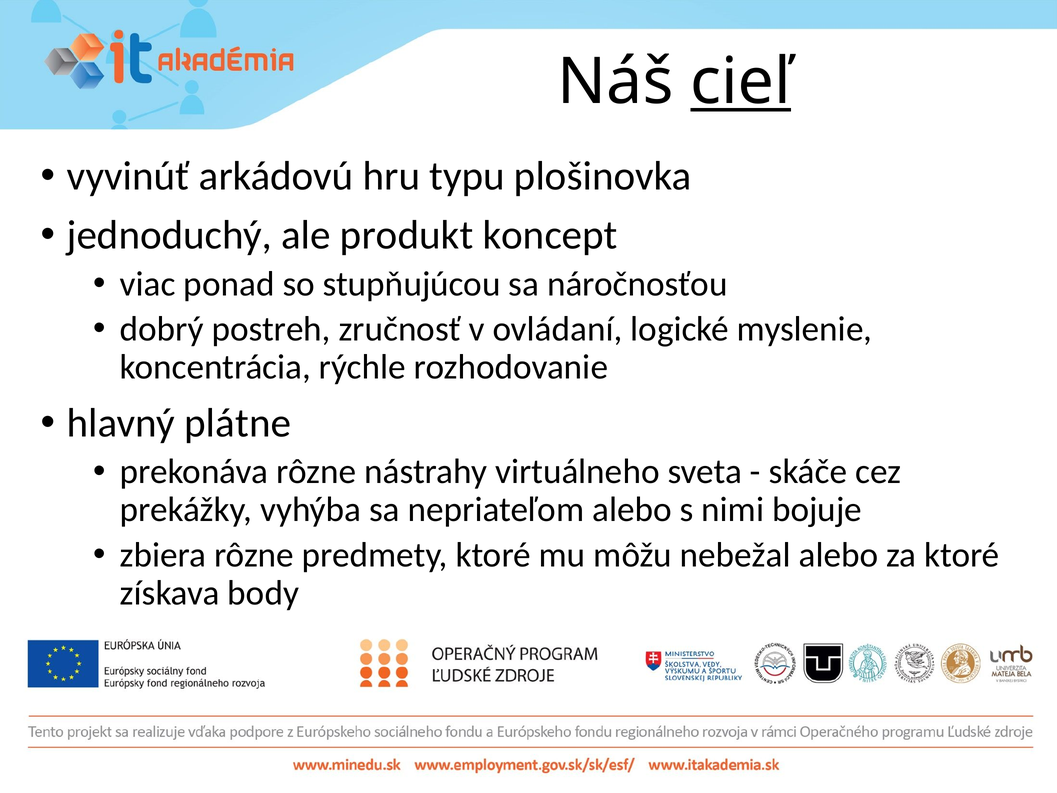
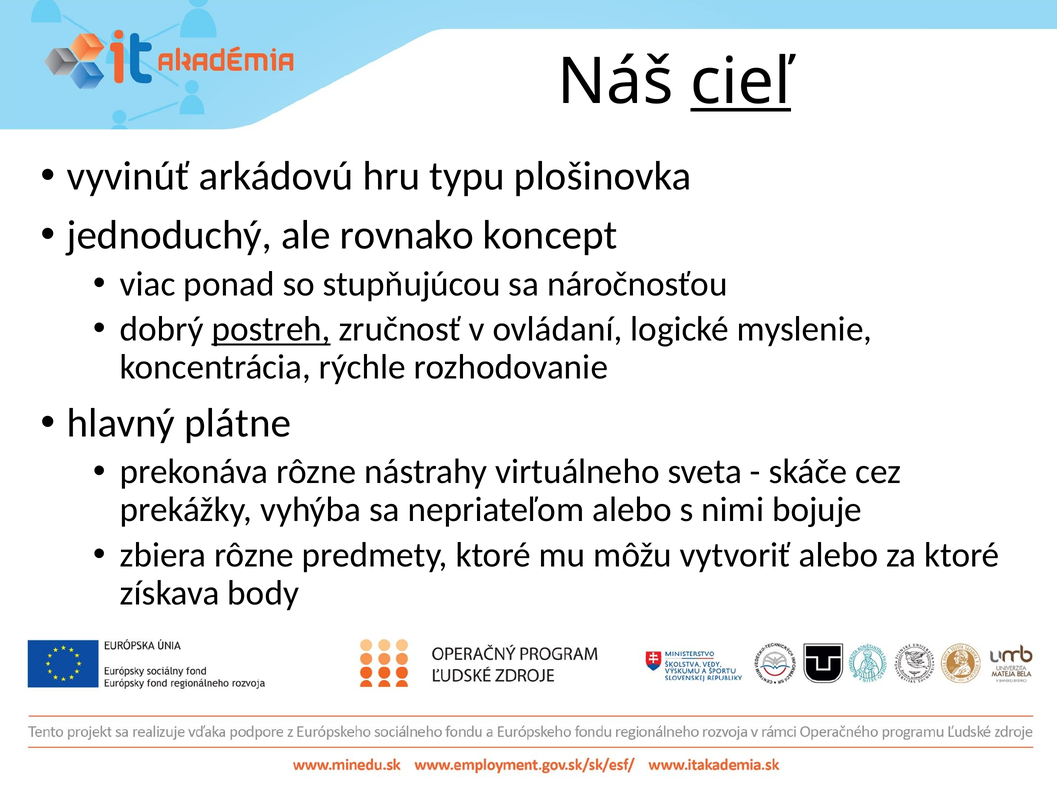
produkt: produkt -> rovnako (407, 235)
postreh underline: none -> present (271, 329)
nebežal: nebežal -> vytvoriť (735, 555)
